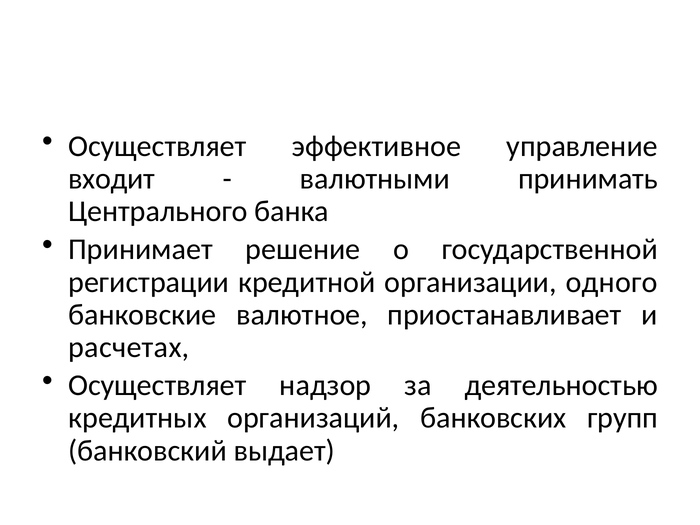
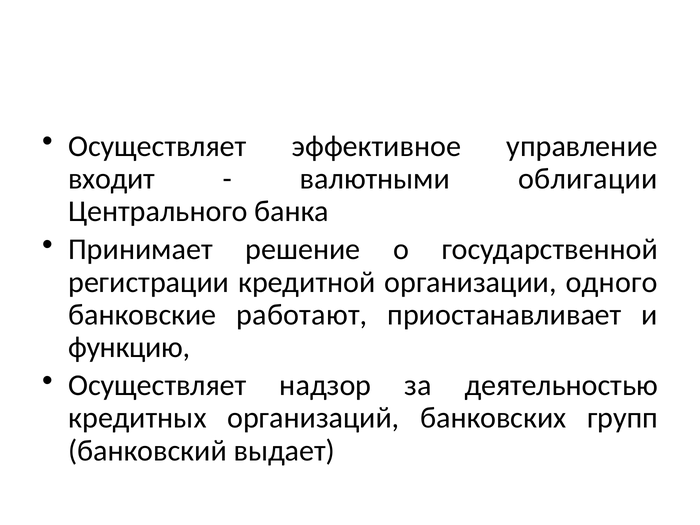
принимать: принимать -> облигации (588, 179)
валютное: валютное -> работают (302, 315)
расчетах: расчетах -> функцию (129, 347)
